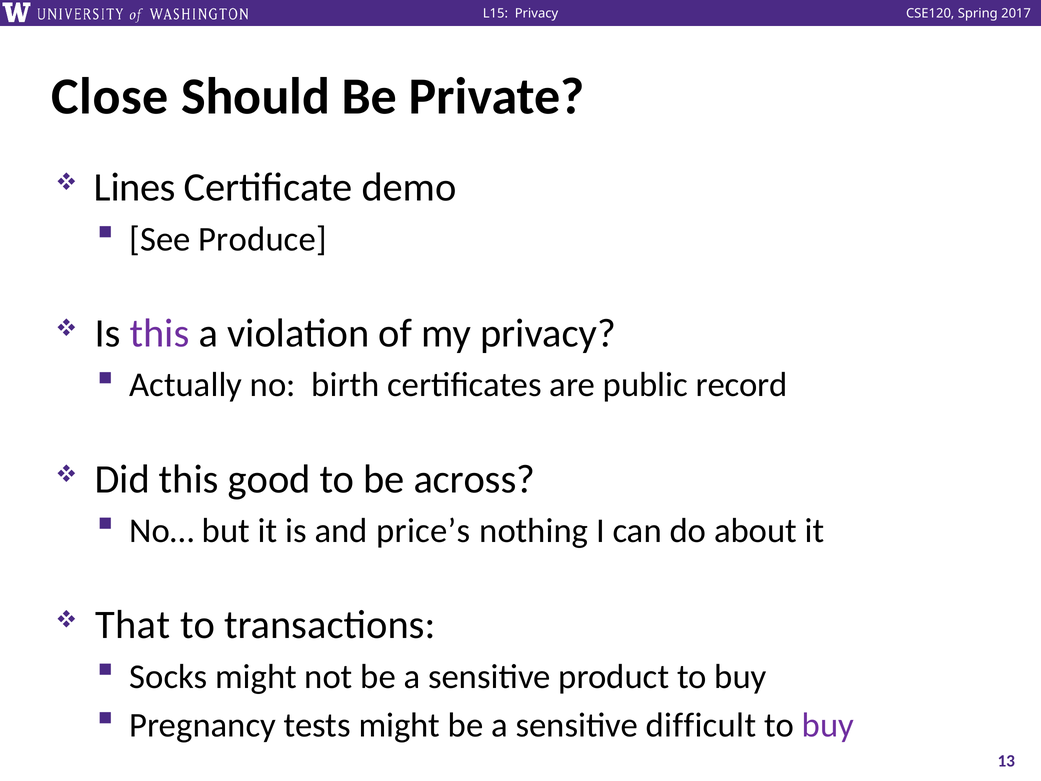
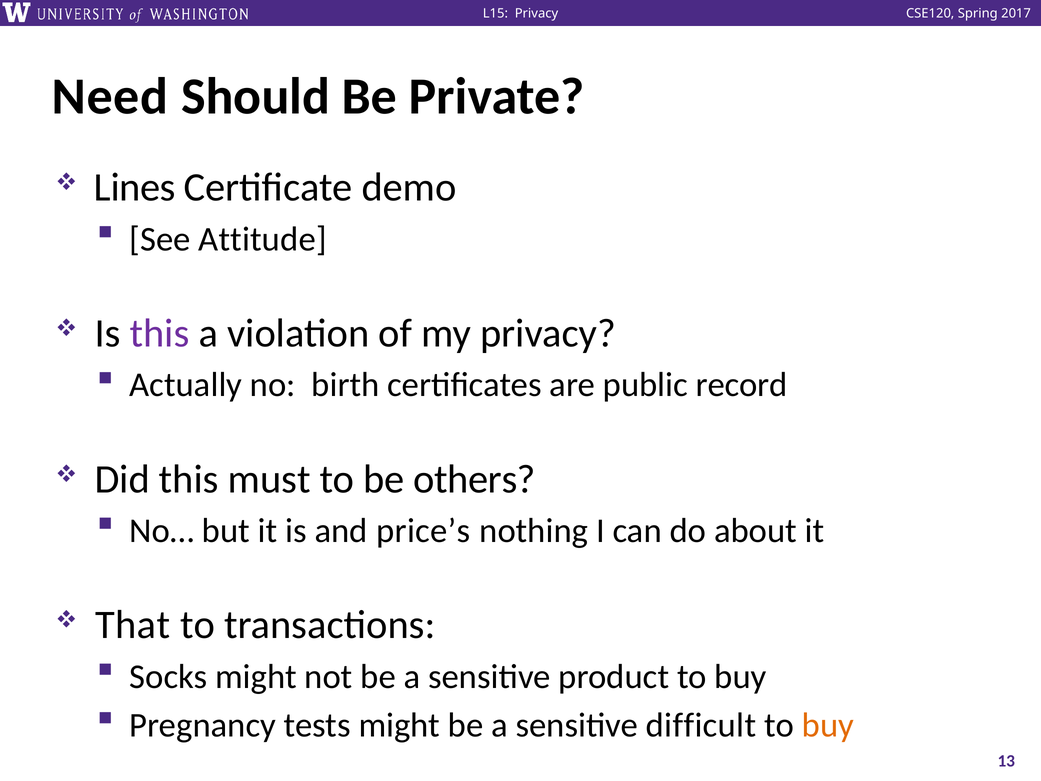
Close: Close -> Need (110, 97)
Produce: Produce -> Attitude (263, 239)
good: good -> must (269, 479)
across: across -> others (474, 479)
buy colour: purple -> orange (828, 725)
